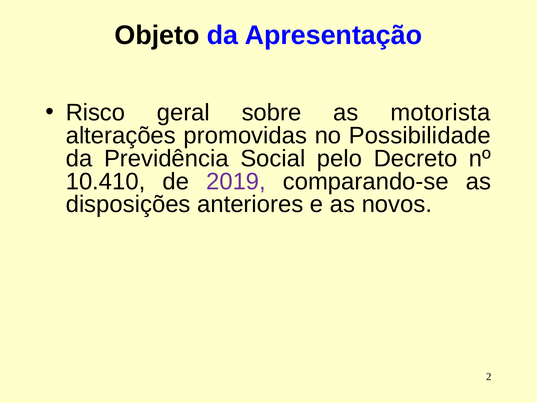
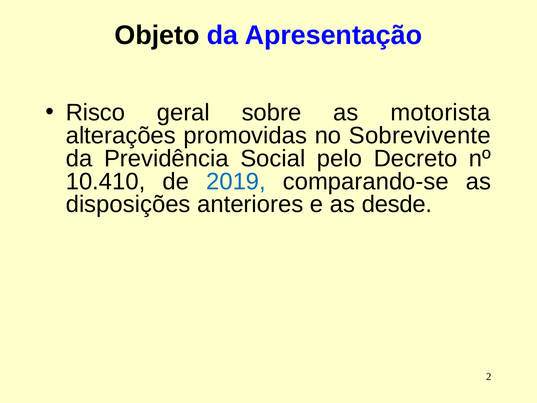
Possibilidade: Possibilidade -> Sobrevivente (420, 136)
2019 colour: purple -> blue (236, 181)
novos: novos -> desde (397, 204)
